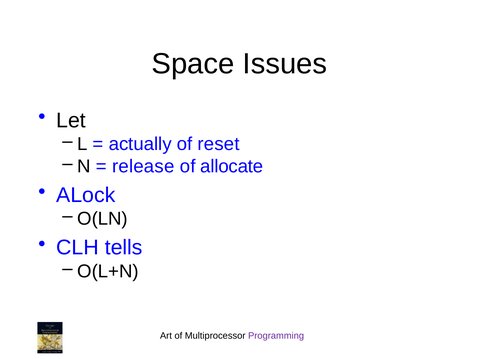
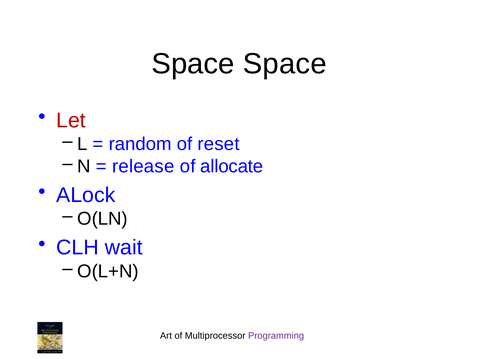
Space Issues: Issues -> Space (285, 64)
Let colour: black -> red (71, 120)
actually: actually -> random (140, 144)
tells: tells -> wait (124, 248)
